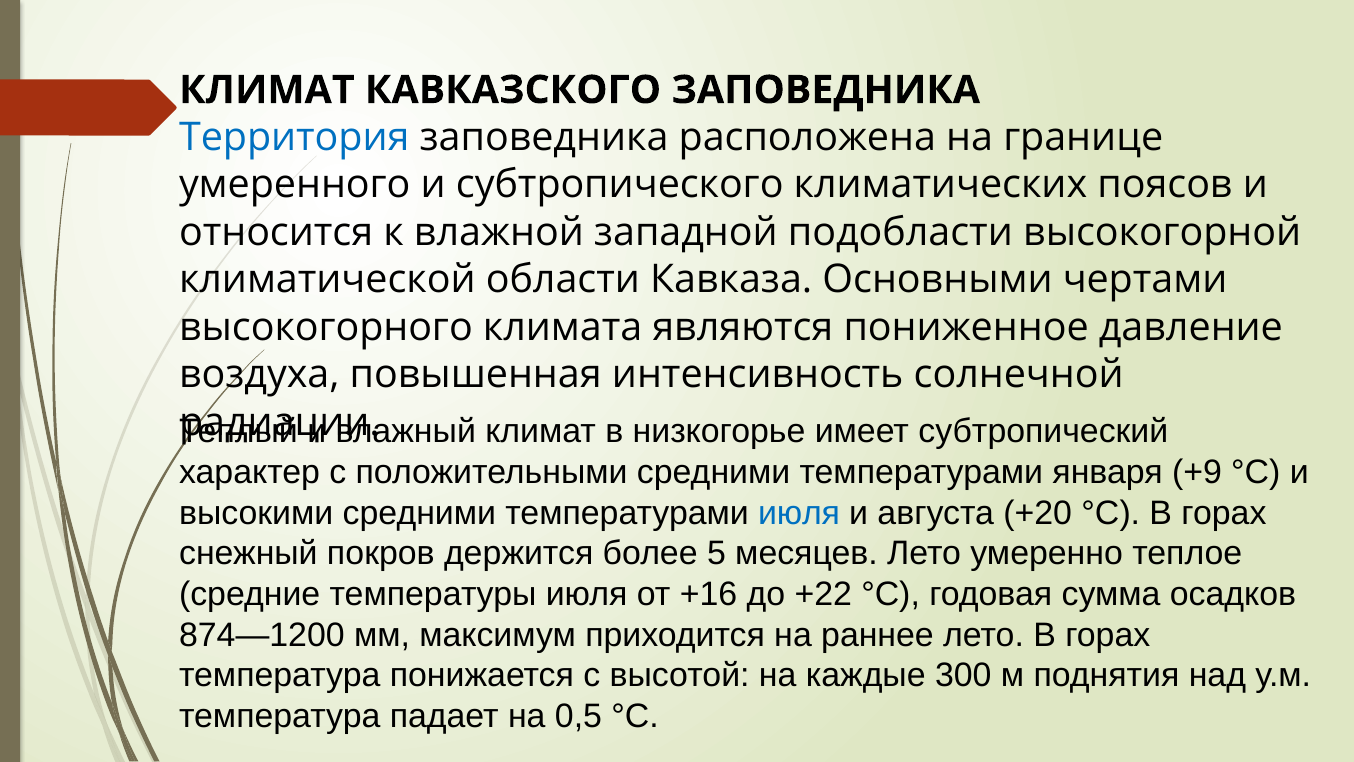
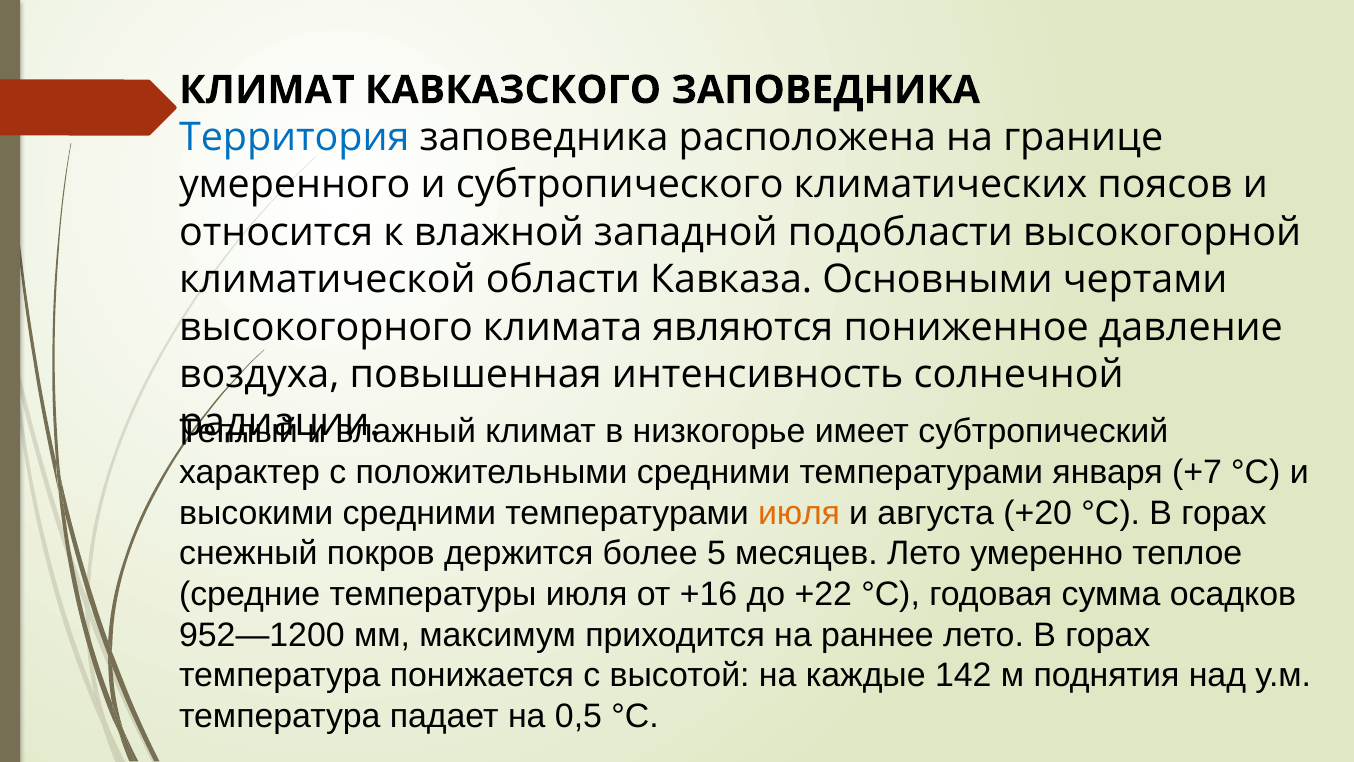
+9: +9 -> +7 (1197, 472)
июля colour: blue -> orange (799, 513)
874—1200: 874—1200 -> 952—1200 (262, 635)
300: 300 -> 142 (963, 675)
